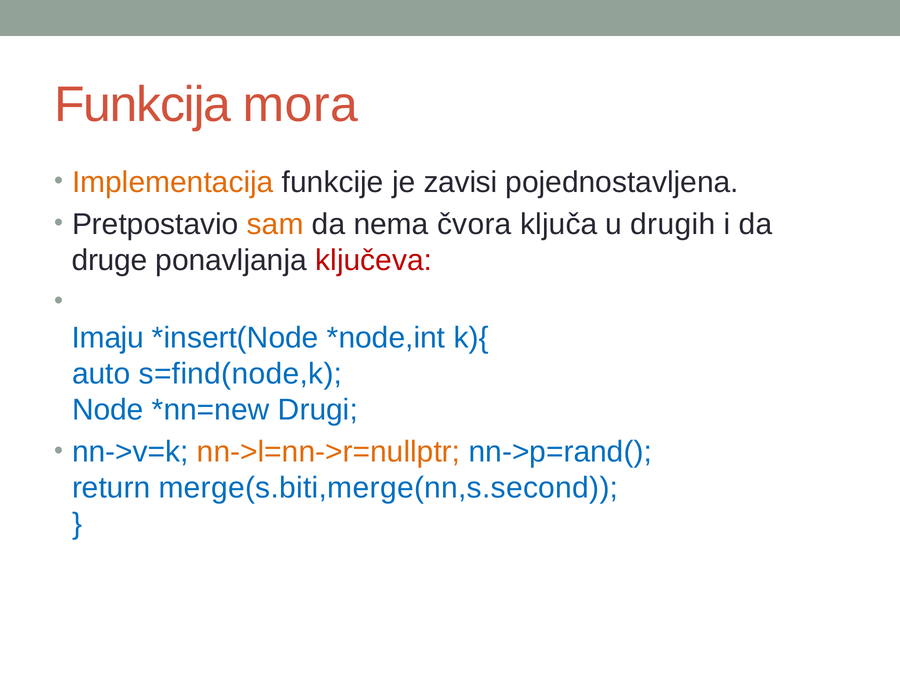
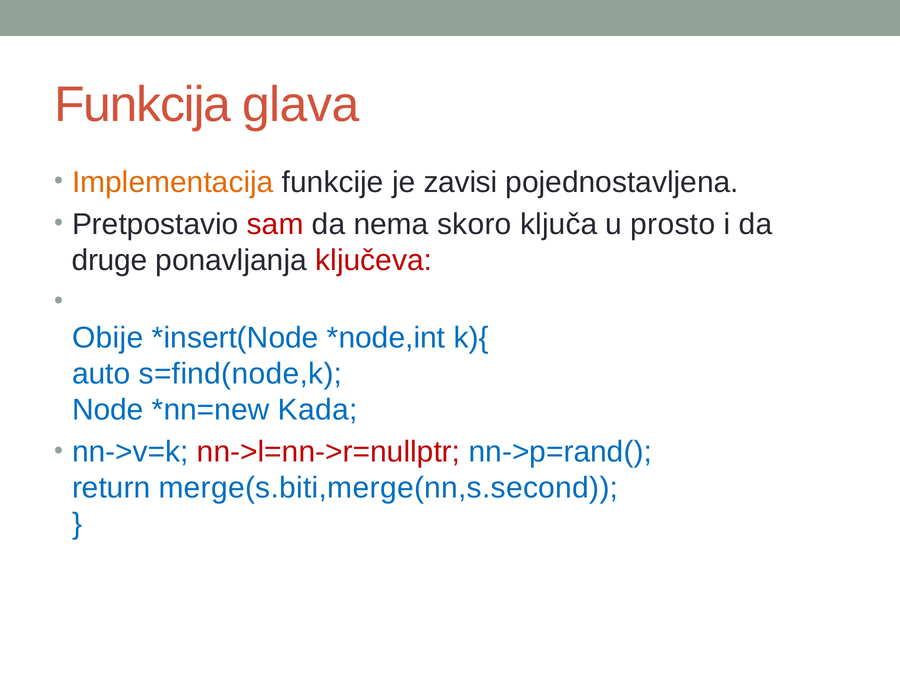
mora: mora -> glava (301, 105)
sam colour: orange -> red (275, 224)
čvora: čvora -> skoro (474, 224)
drugih: drugih -> prosto (673, 224)
Imaju: Imaju -> Obije (108, 338)
Drugi: Drugi -> Kada (318, 410)
nn->l=nn->r=nullptr colour: orange -> red (329, 452)
